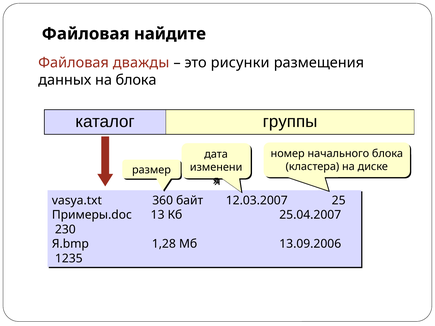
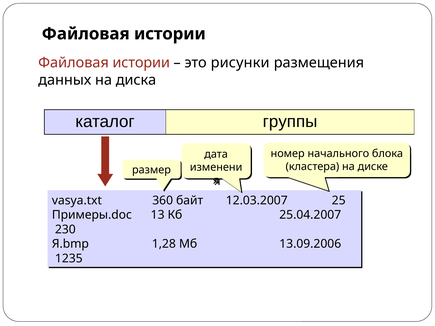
найдите: найдите -> истории (170, 34)
дважды: дважды -> истории (141, 63)
на блока: блока -> диска (136, 80)
